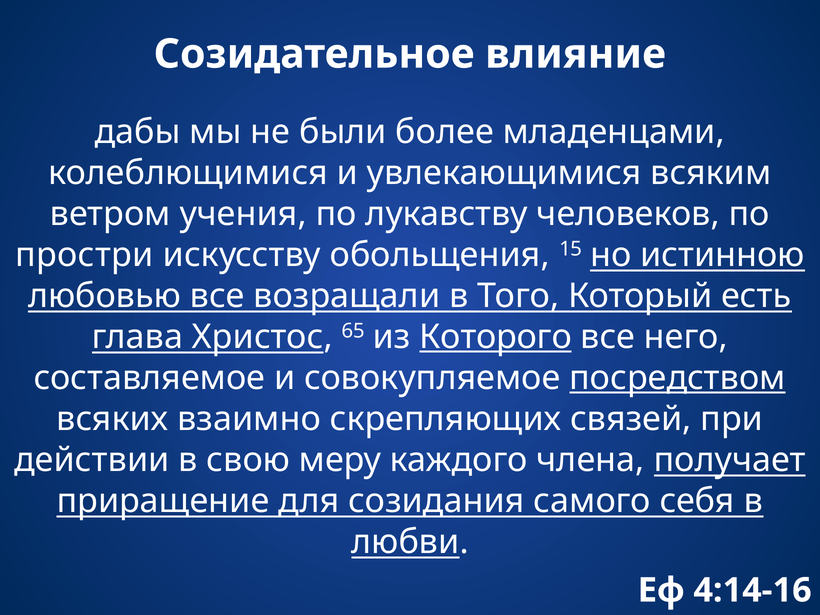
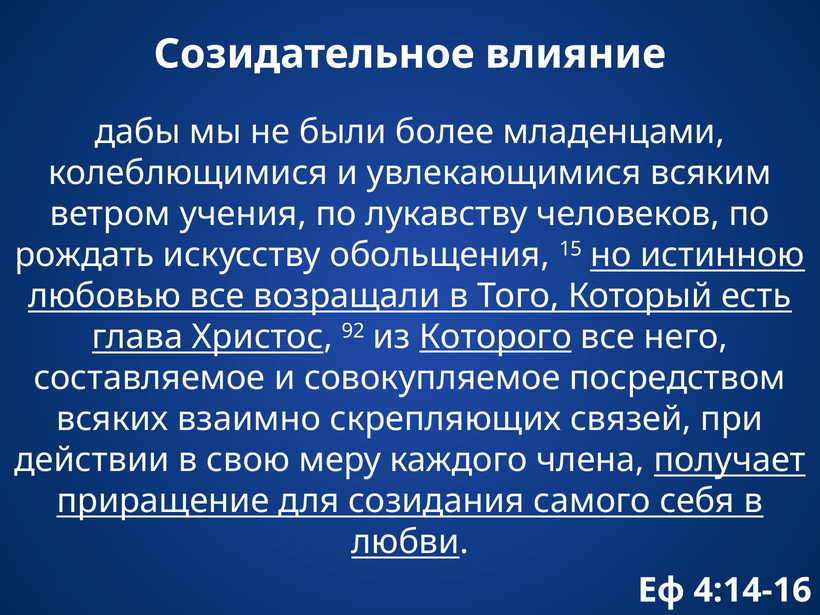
простри: простри -> рождать (85, 255)
65: 65 -> 92 (353, 331)
посредством underline: present -> none (677, 378)
